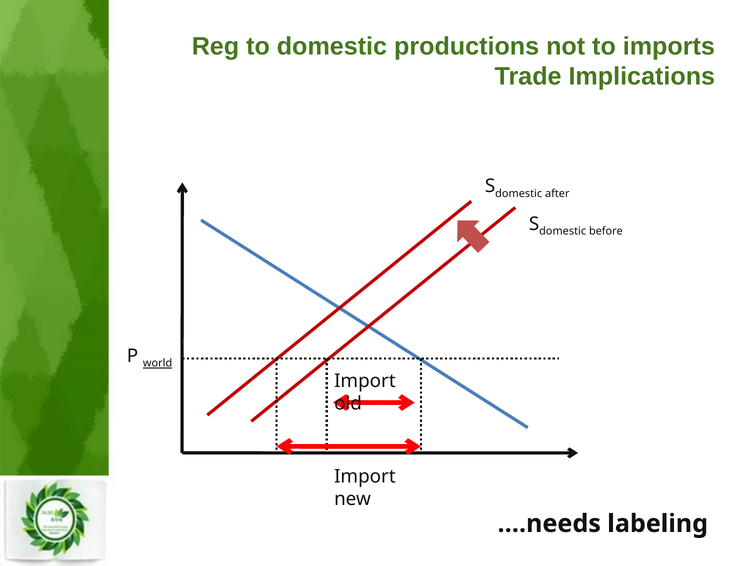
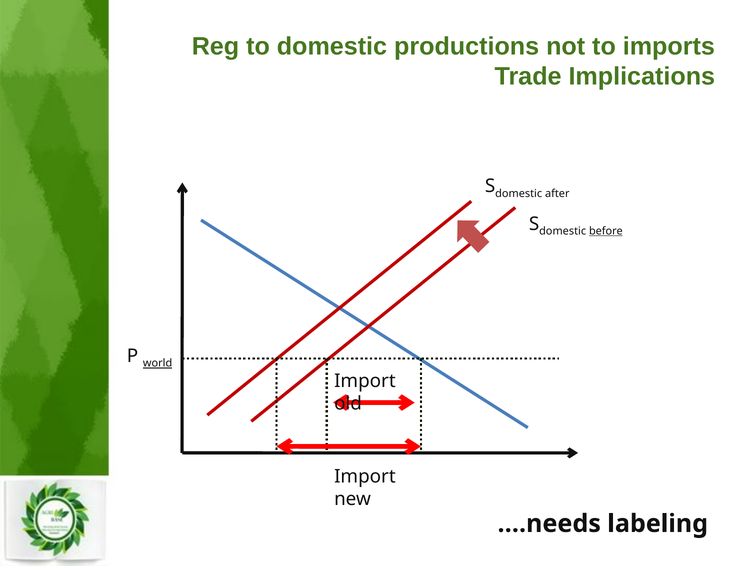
before underline: none -> present (606, 231)
